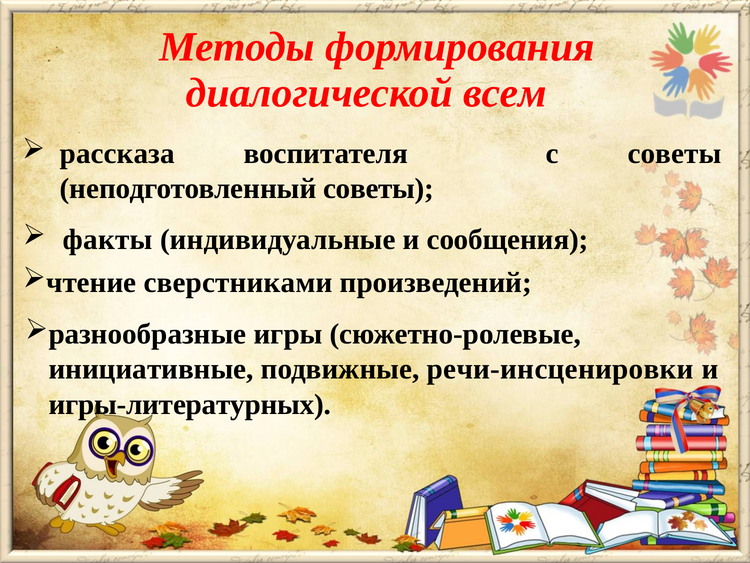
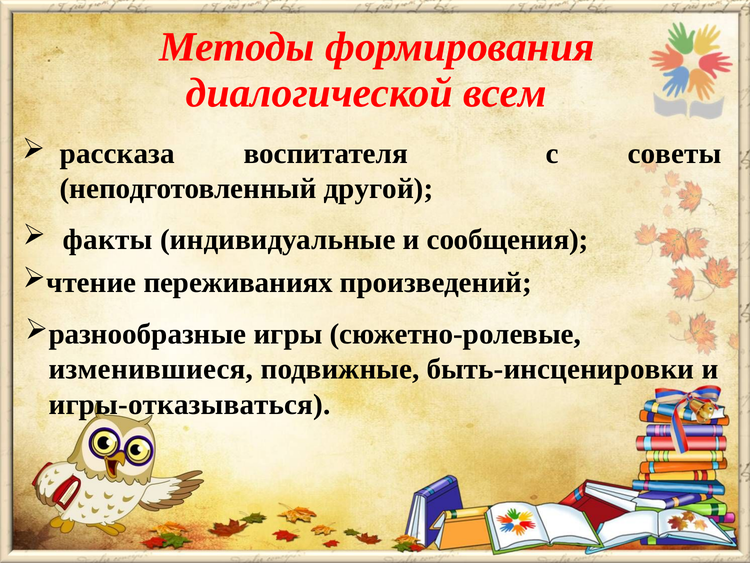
неподготовленный советы: советы -> другой (378, 189)
сверстниками: сверстниками -> переживаниях (238, 282)
инициативные: инициативные -> изменившиеся (151, 369)
речи-инсценировки: речи-инсценировки -> быть-инсценировки (560, 369)
игры-литературных: игры-литературных -> игры-отказываться (190, 404)
